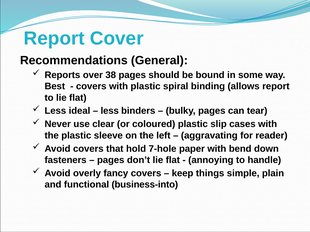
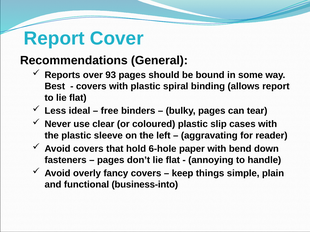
38: 38 -> 93 (111, 75)
less: less -> free (110, 111)
7-hole: 7-hole -> 6-hole (163, 149)
